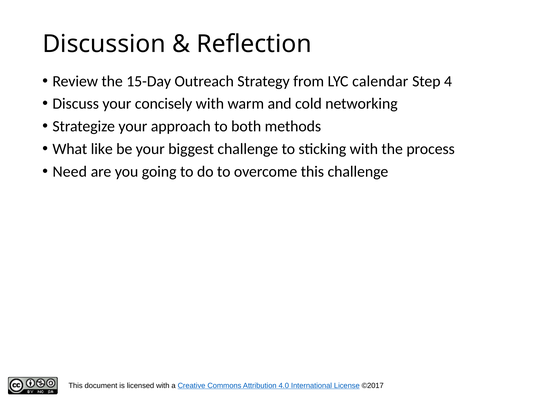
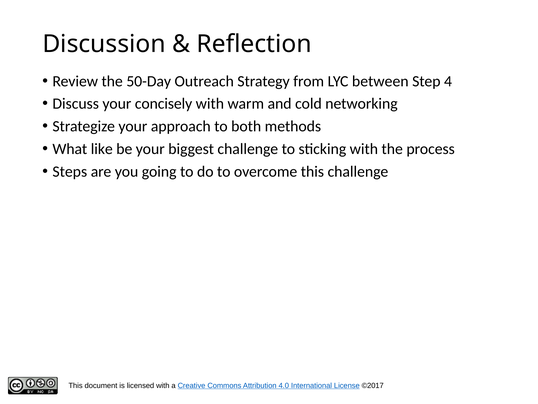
15-Day: 15-Day -> 50-Day (149, 81)
calendar: calendar -> between (380, 81)
Need: Need -> Steps (70, 171)
